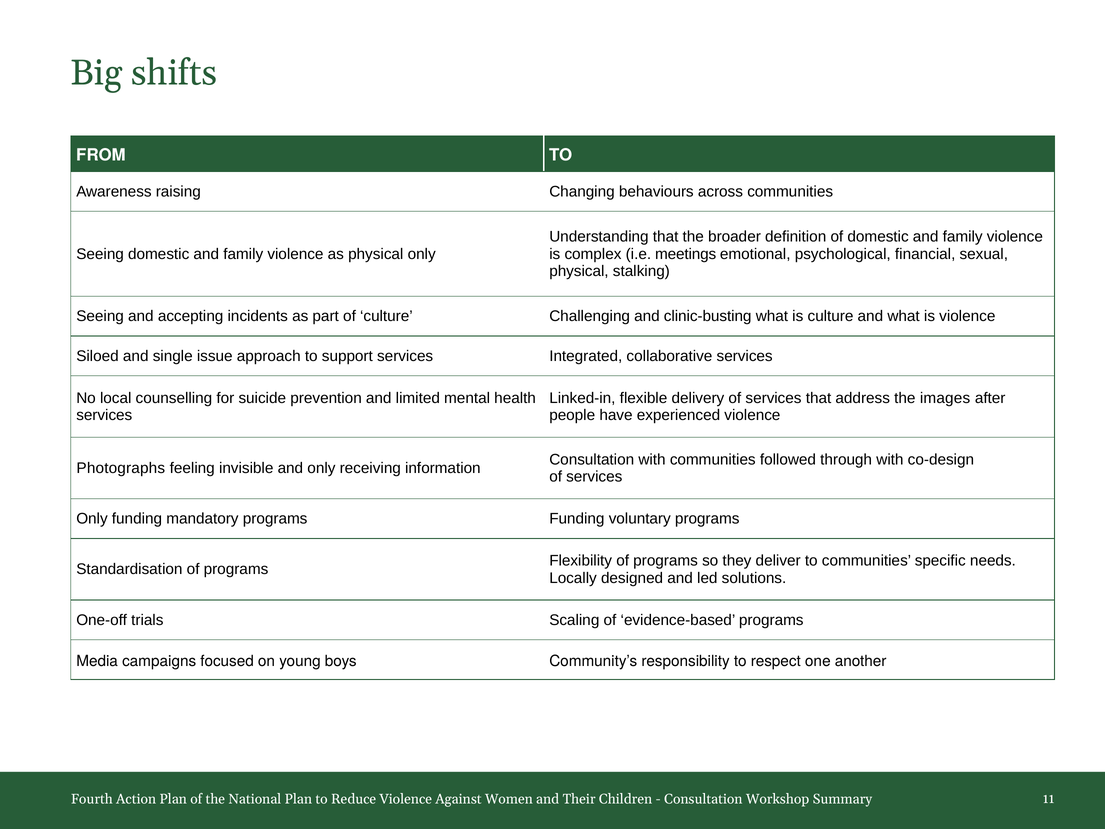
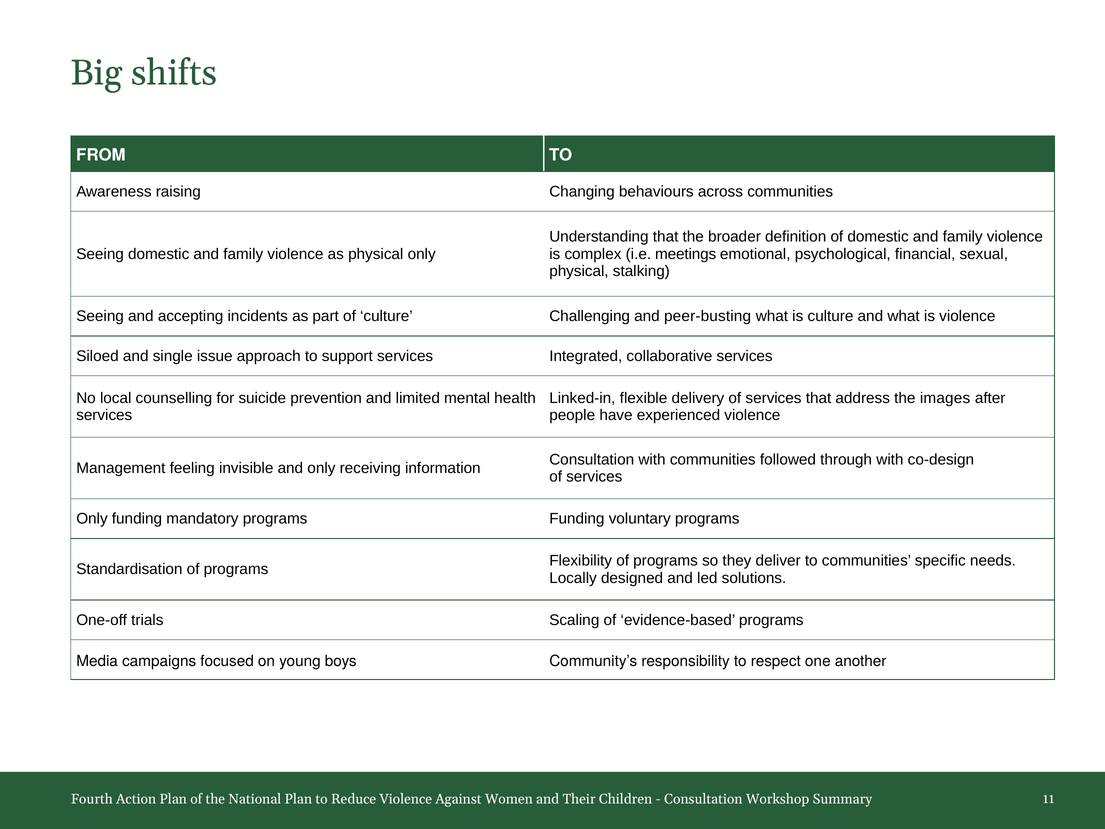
clinic-busting: clinic-busting -> peer-busting (708, 316)
Photographs: Photographs -> Management (121, 468)
